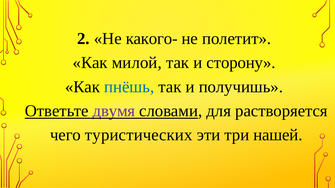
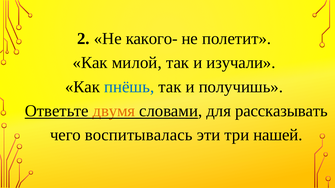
сторону: сторону -> изучали (241, 63)
двумя colour: purple -> orange (114, 111)
растворяется: растворяется -> рассказывать (281, 111)
туристических: туристических -> воспитывалась (139, 135)
